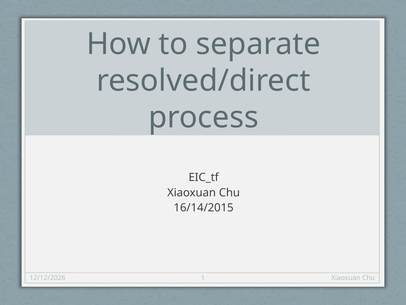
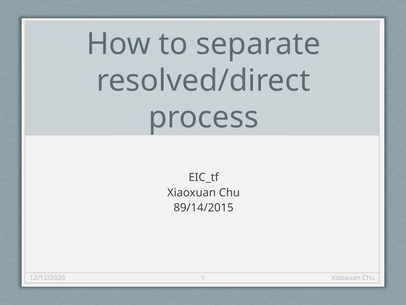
16/14/2015: 16/14/2015 -> 89/14/2015 (204, 208)
